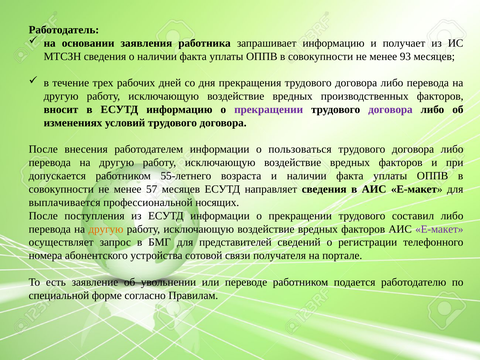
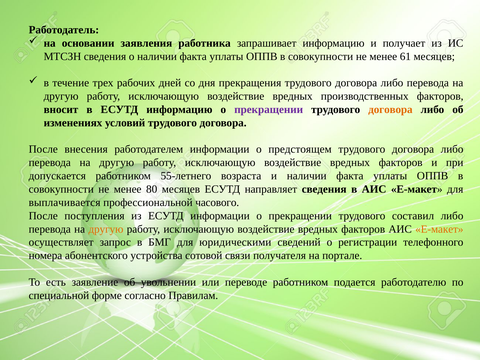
93: 93 -> 61 (405, 56)
договора colour: purple -> orange (390, 109)
пользоваться: пользоваться -> предстоящем (300, 149)
57: 57 -> 80 (152, 189)
носящих: носящих -> часового (217, 202)
Е-макет colour: purple -> orange (439, 229)
представителей: представителей -> юридическими (235, 242)
